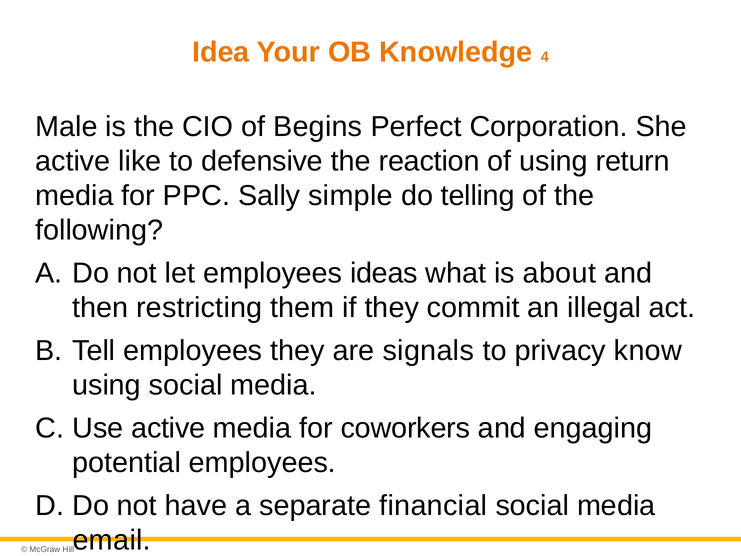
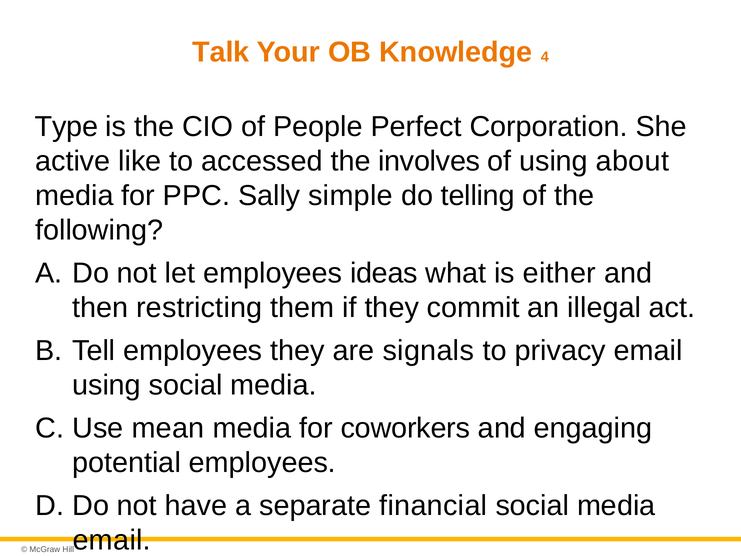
Idea: Idea -> Talk (221, 52)
Male: Male -> Type (67, 126)
Begins: Begins -> People (318, 126)
defensive: defensive -> accessed (262, 161)
reaction: reaction -> involves (429, 161)
return: return -> about (632, 161)
about: about -> either (559, 273)
privacy know: know -> email (648, 351)
Use active: active -> mean (168, 428)
